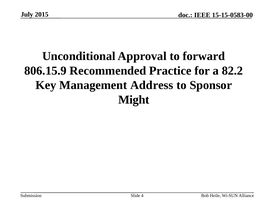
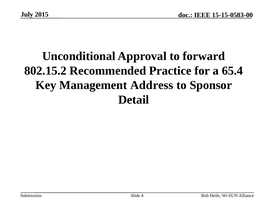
806.15.9: 806.15.9 -> 802.15.2 (45, 71)
82.2: 82.2 -> 65.4 (232, 71)
Might: Might -> Detail (134, 100)
